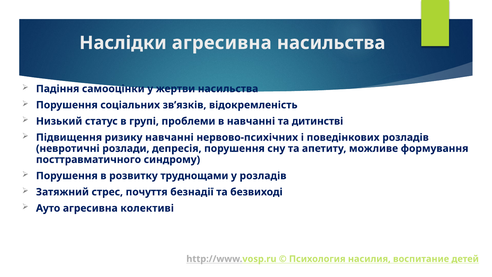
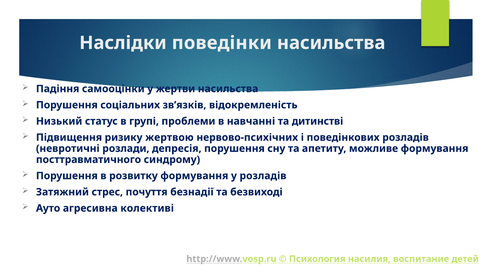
Наслідки агресивна: агресивна -> поведінки (222, 43)
ризику навчанні: навчанні -> жертвою (169, 137)
розвитку труднощами: труднощами -> формування (194, 176)
